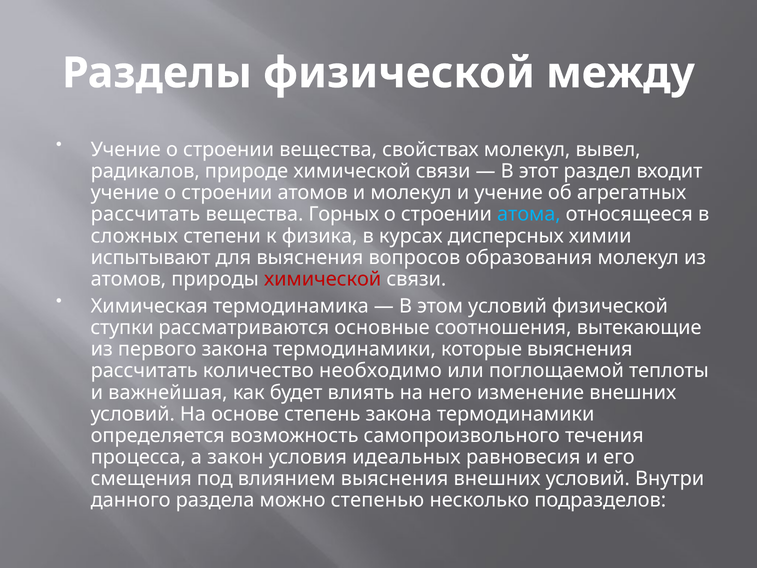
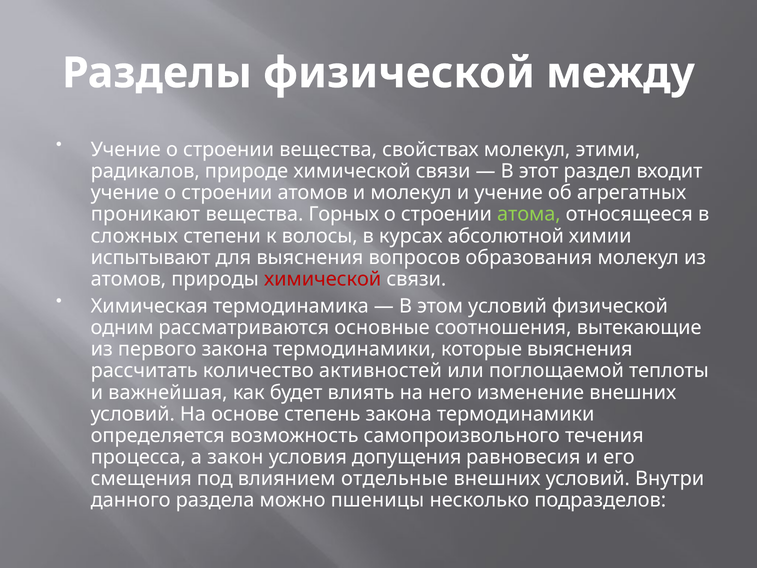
вывел: вывел -> этими (608, 150)
рассчитать: рассчитать -> проникают (145, 214)
атома colour: light blue -> light green (529, 214)
физика: физика -> волосы (320, 236)
дисперсных: дисперсных -> абсолютной (506, 236)
ступки: ступки -> одним (122, 328)
необходимо: необходимо -> активностей (380, 371)
идеальных: идеальных -> допущения (407, 457)
влиянием выяснения: выяснения -> отдельные (394, 479)
степенью: степенью -> пшеницы (377, 500)
